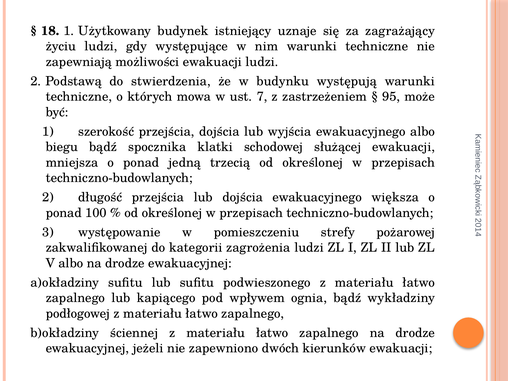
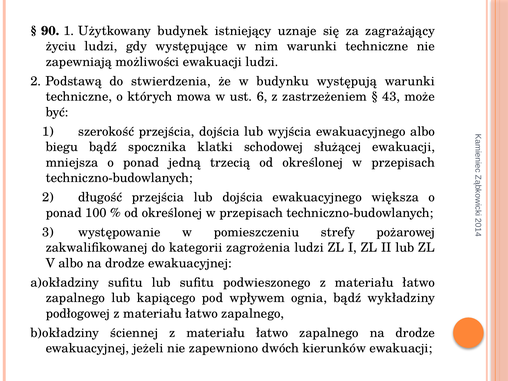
18: 18 -> 90 (50, 31)
7: 7 -> 6 (262, 97)
95: 95 -> 43 (391, 97)
